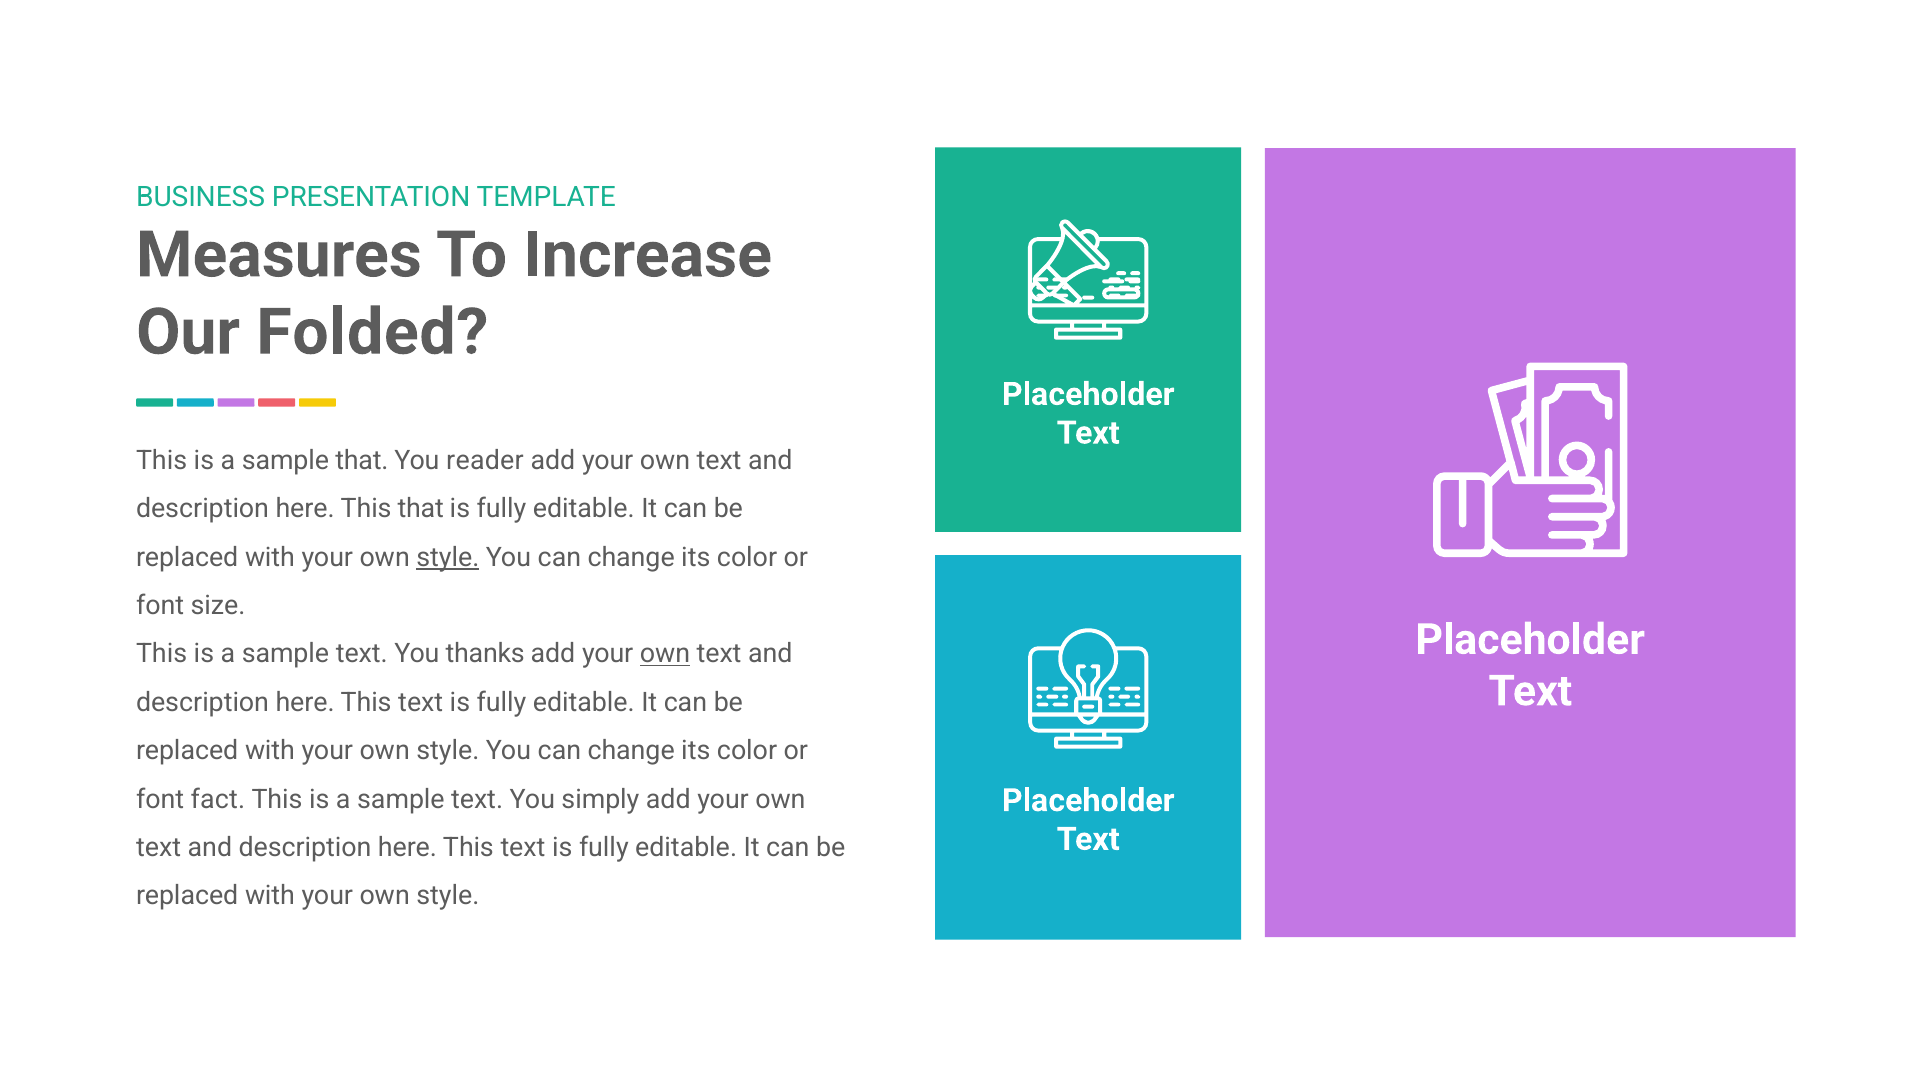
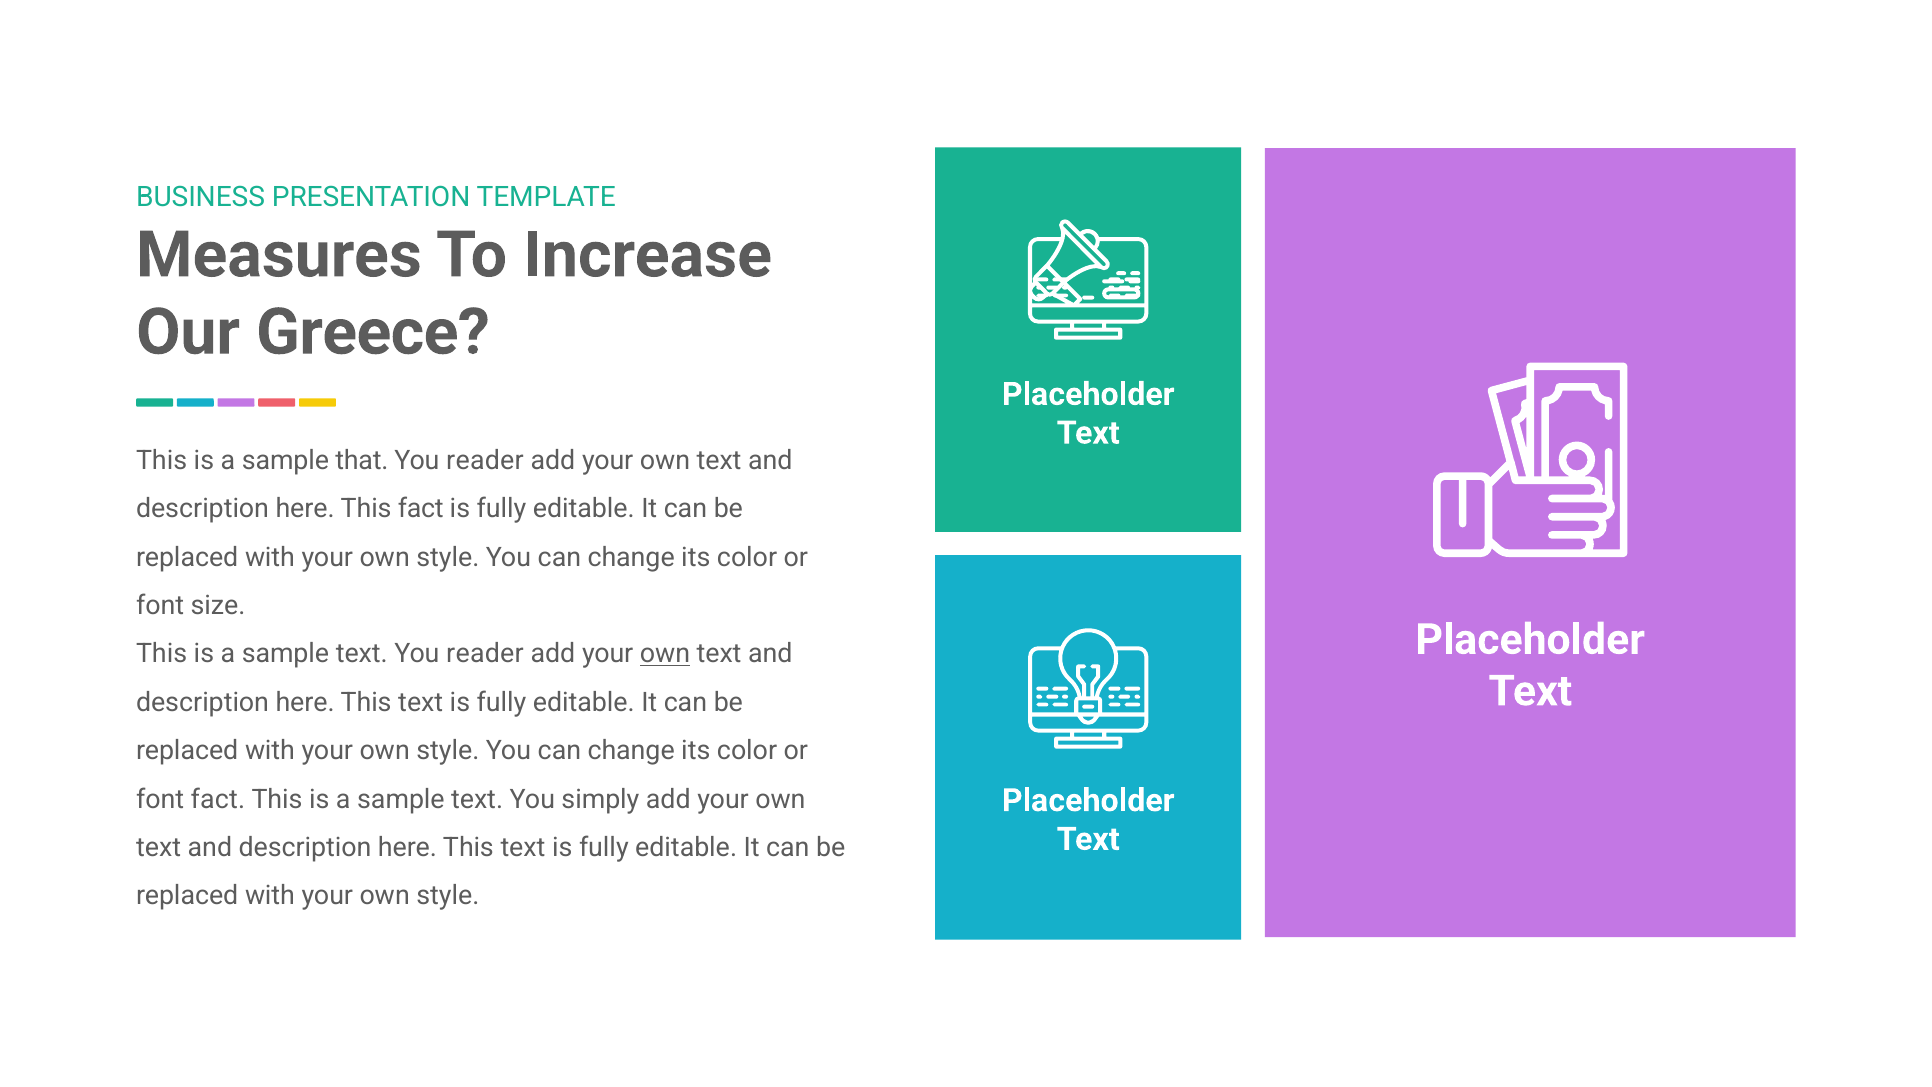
Folded: Folded -> Greece (373, 332)
This that: that -> fact (421, 509)
style underline: present -> none (448, 557)
text You thanks: thanks -> reader (485, 654)
